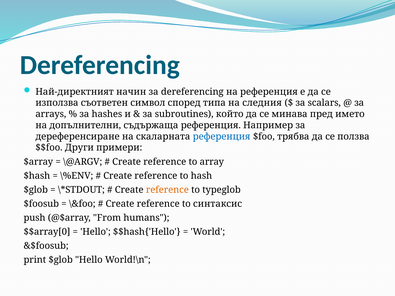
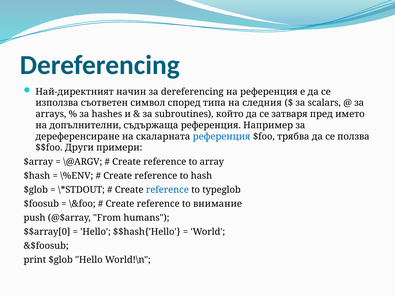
минава: минава -> затваря (289, 114)
reference colour: orange -> blue (167, 190)
синтаксис: синтаксис -> внимание (218, 204)
